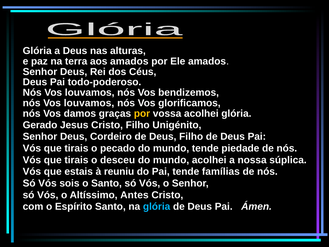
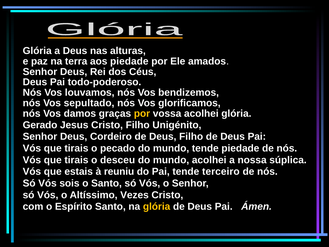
aos amados: amados -> piedade (129, 61)
louvamos: louvamos -> sepultado (89, 103)
famílias: famílias -> terceiro (221, 171)
Antes: Antes -> Vezes (135, 195)
glória colour: light blue -> yellow (157, 206)
